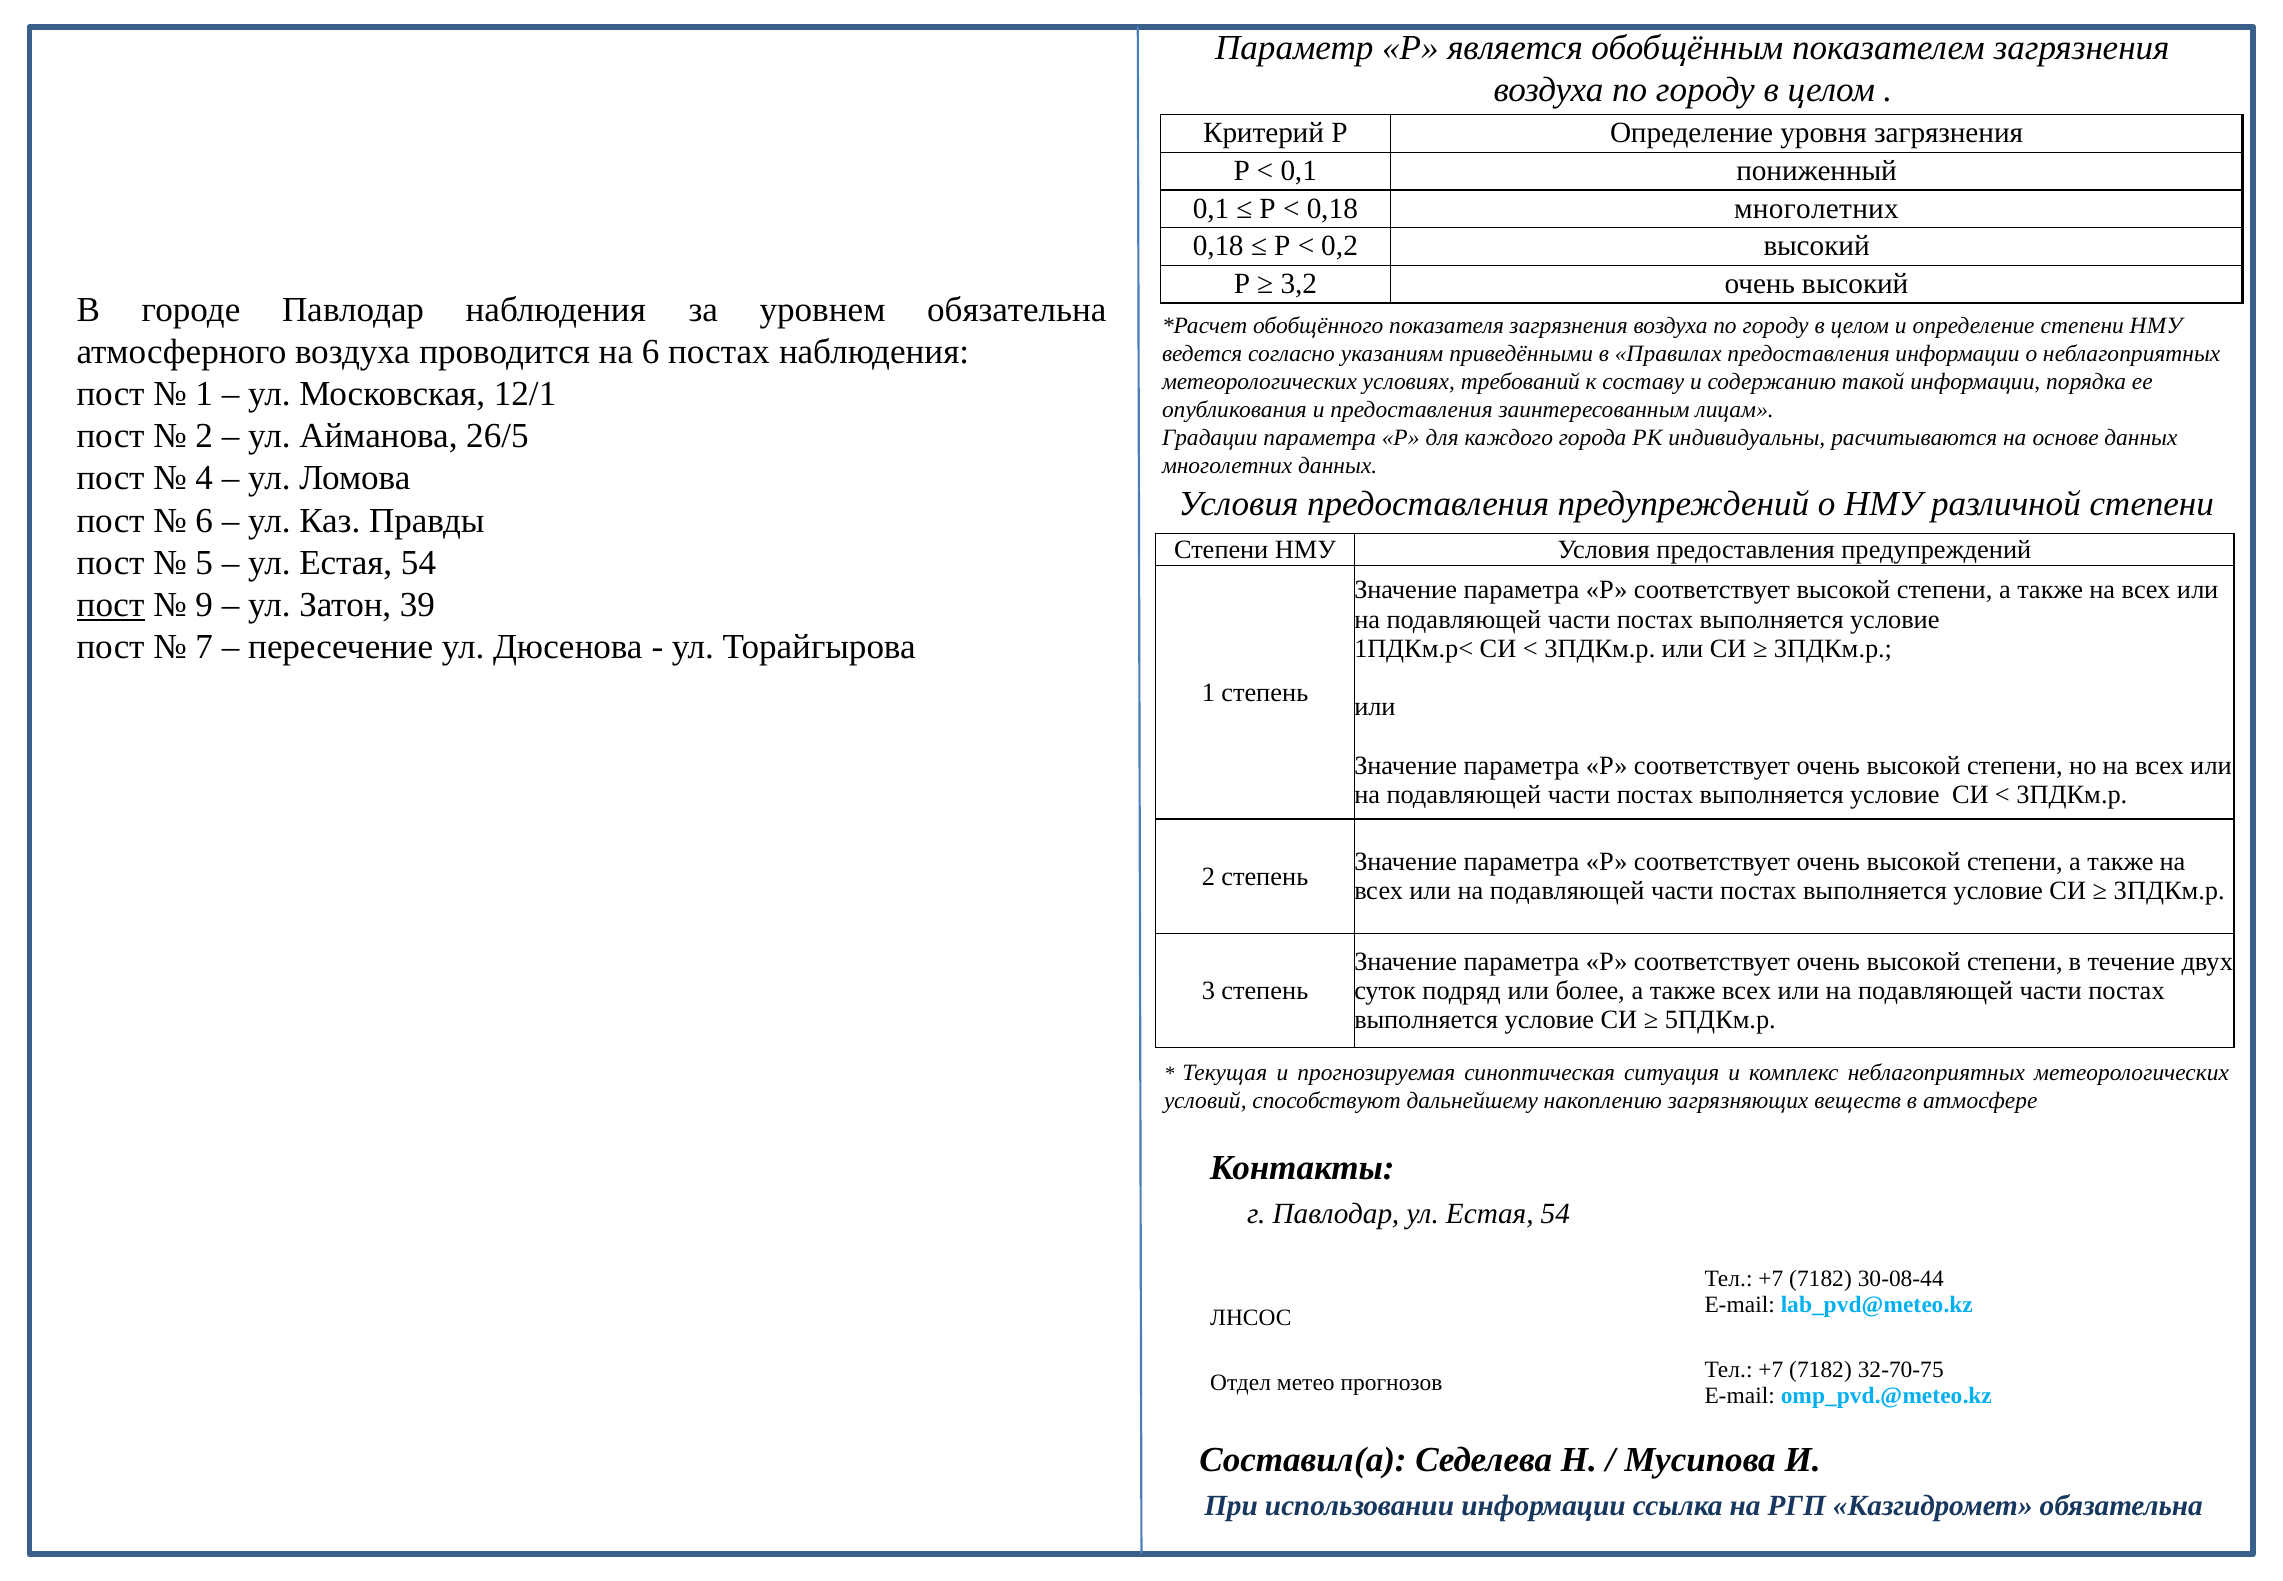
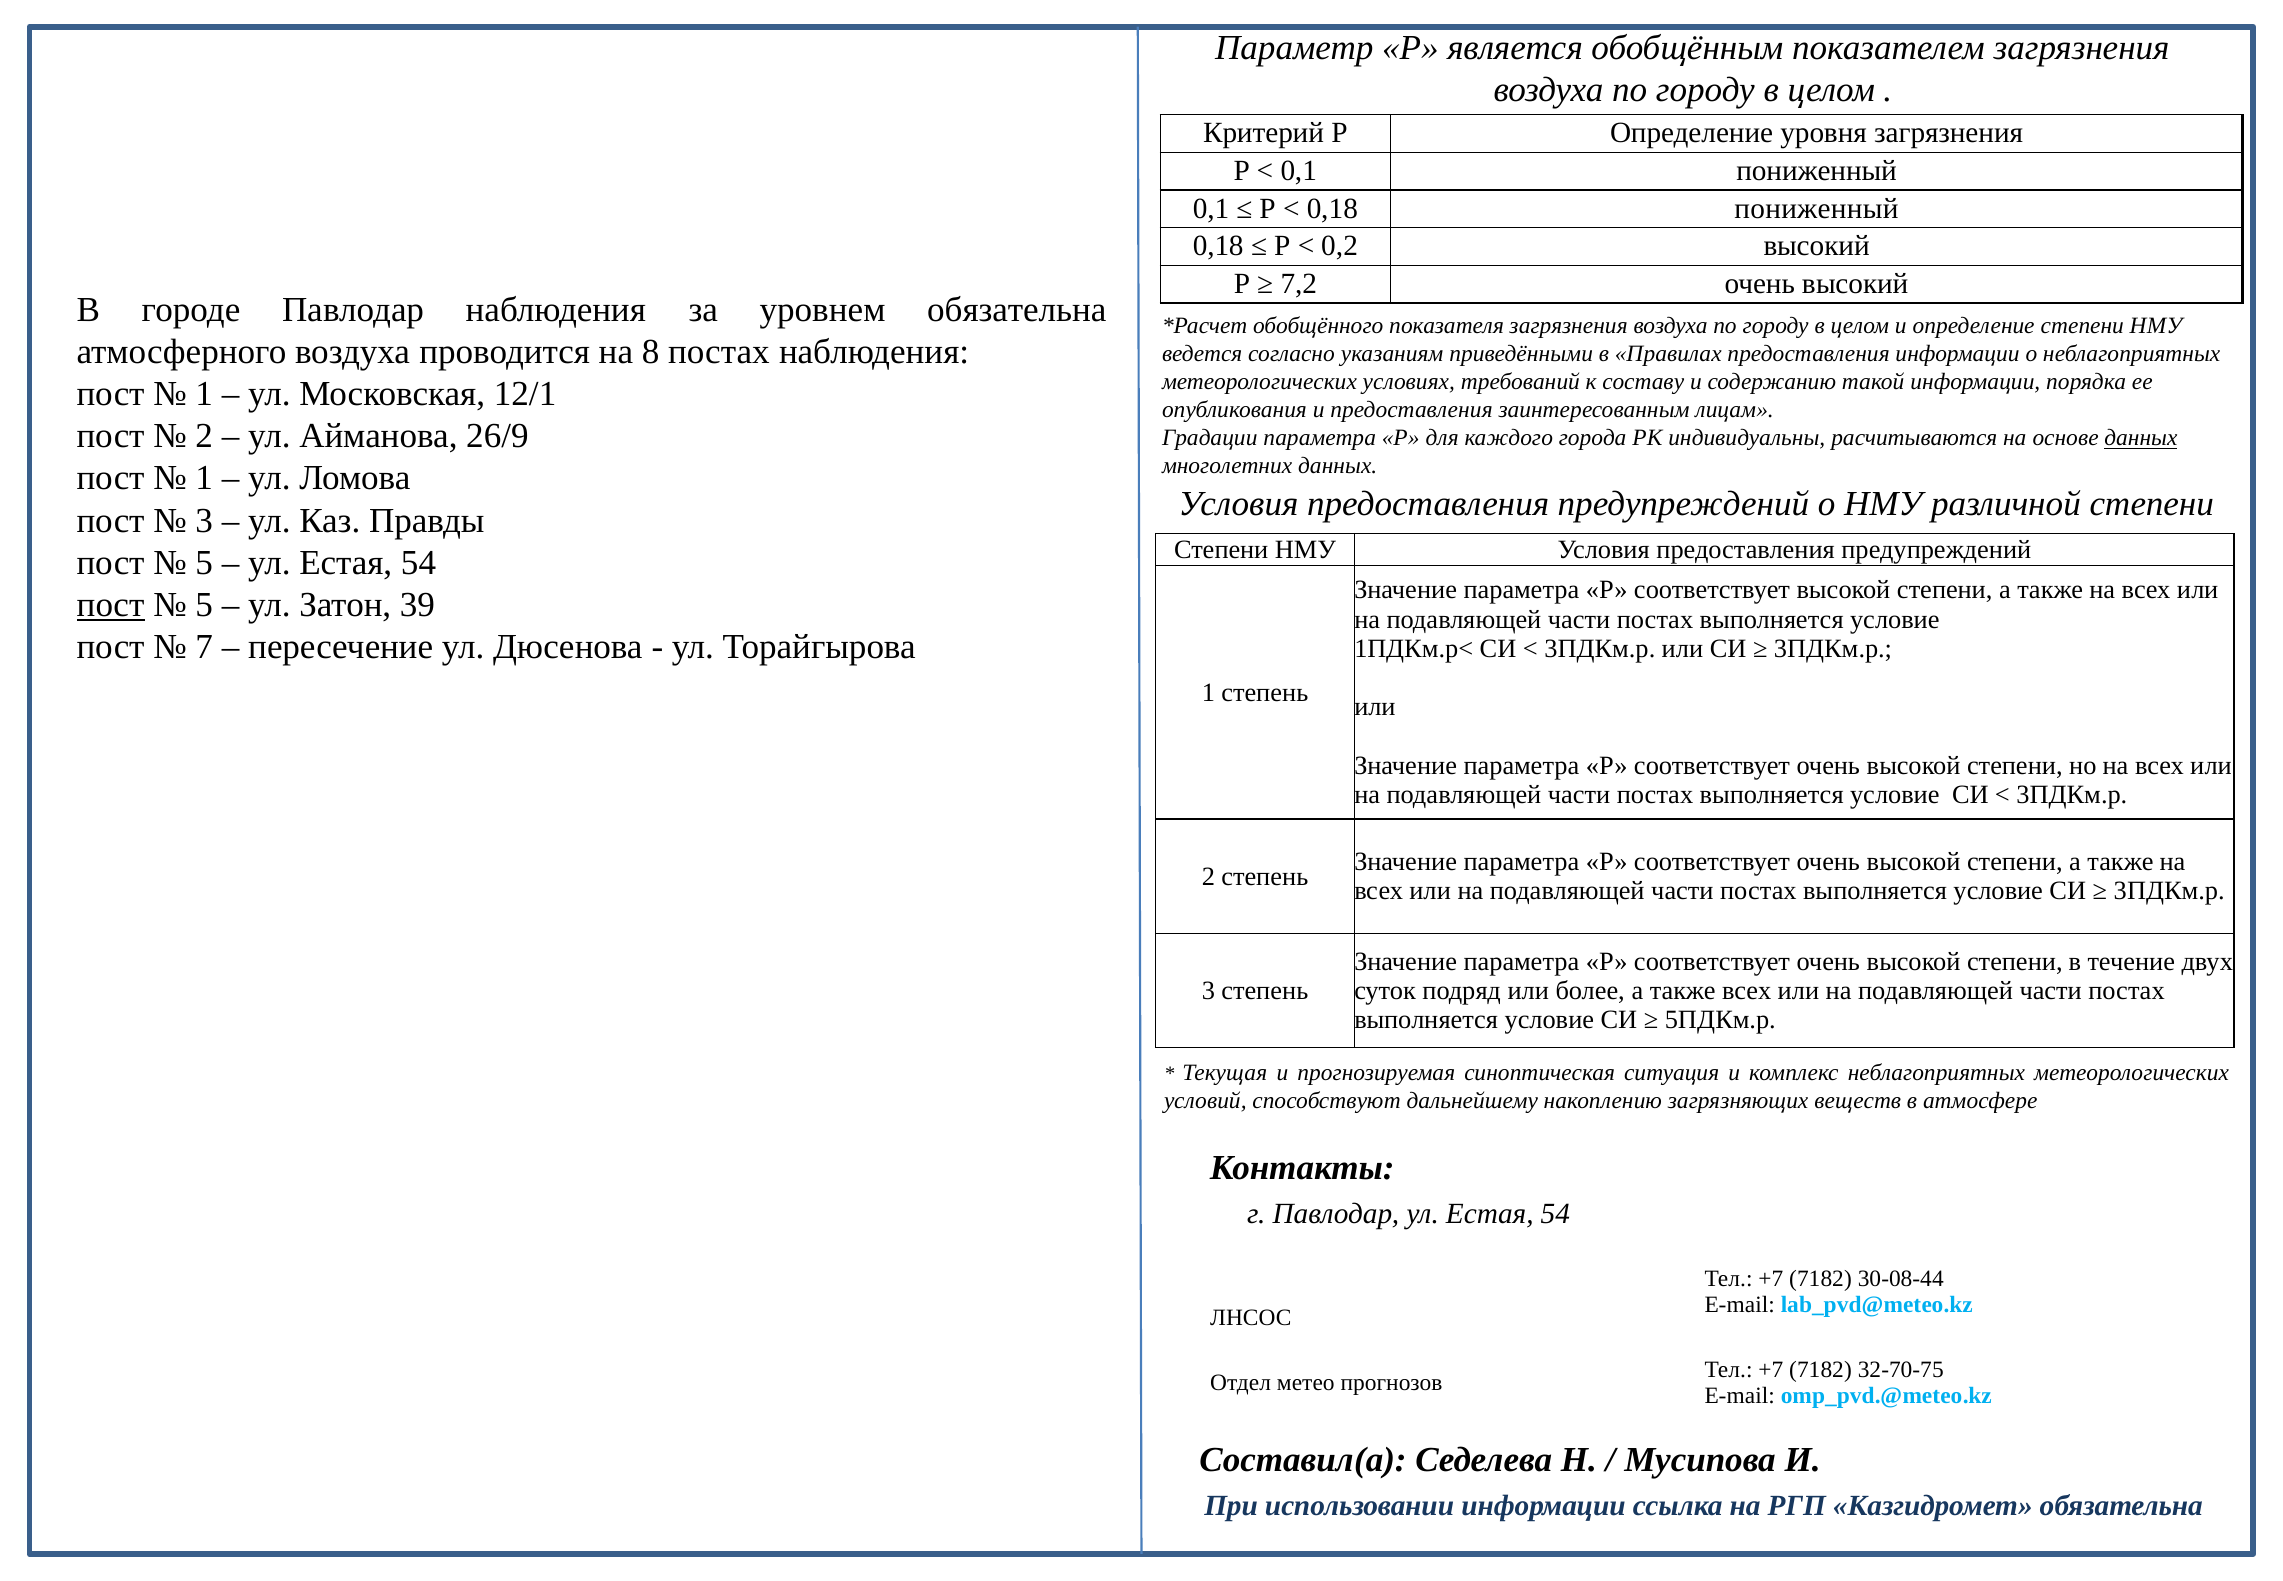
0,18 многолетних: многолетних -> пониженный (1816, 209)
3,2: 3,2 -> 7,2 (1299, 284)
на 6: 6 -> 8 (651, 352)
26/5: 26/5 -> 26/9 (497, 436)
данных underline: none -> present (2141, 438)
4: 4 -> 1 (204, 478)
6: 6 -> 3 (204, 520)
9: 9 -> 5 (204, 605)
